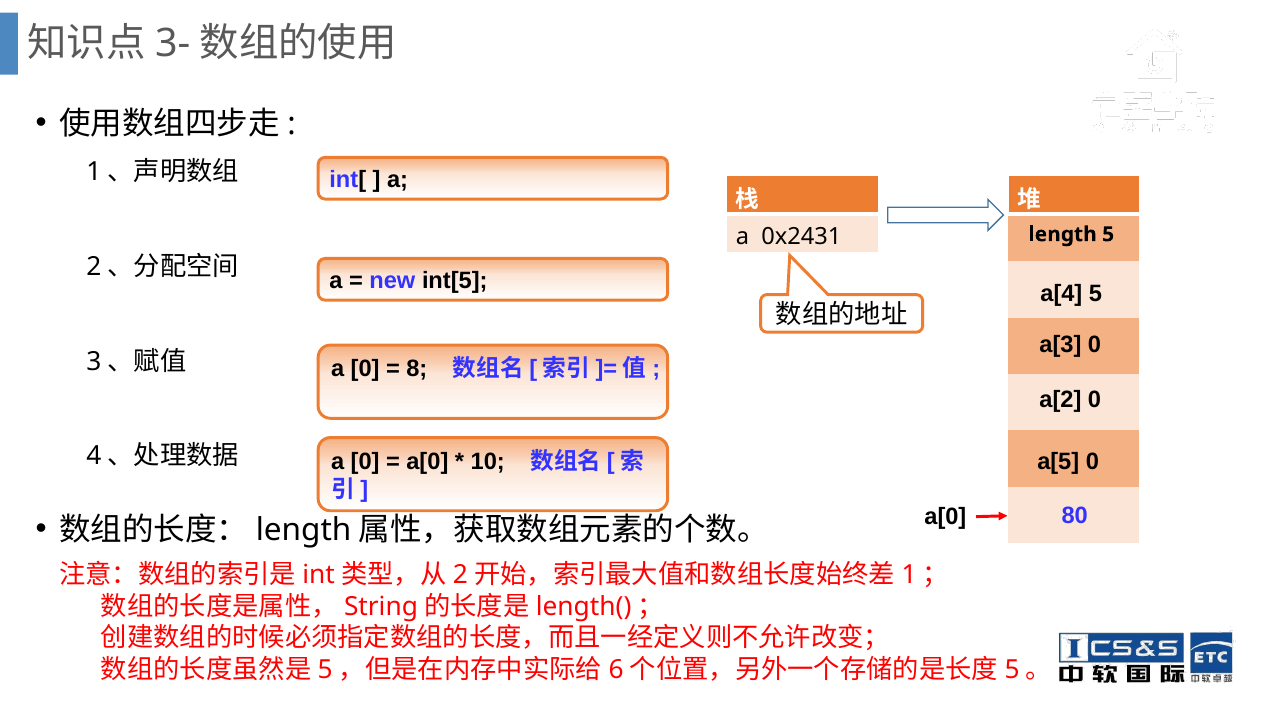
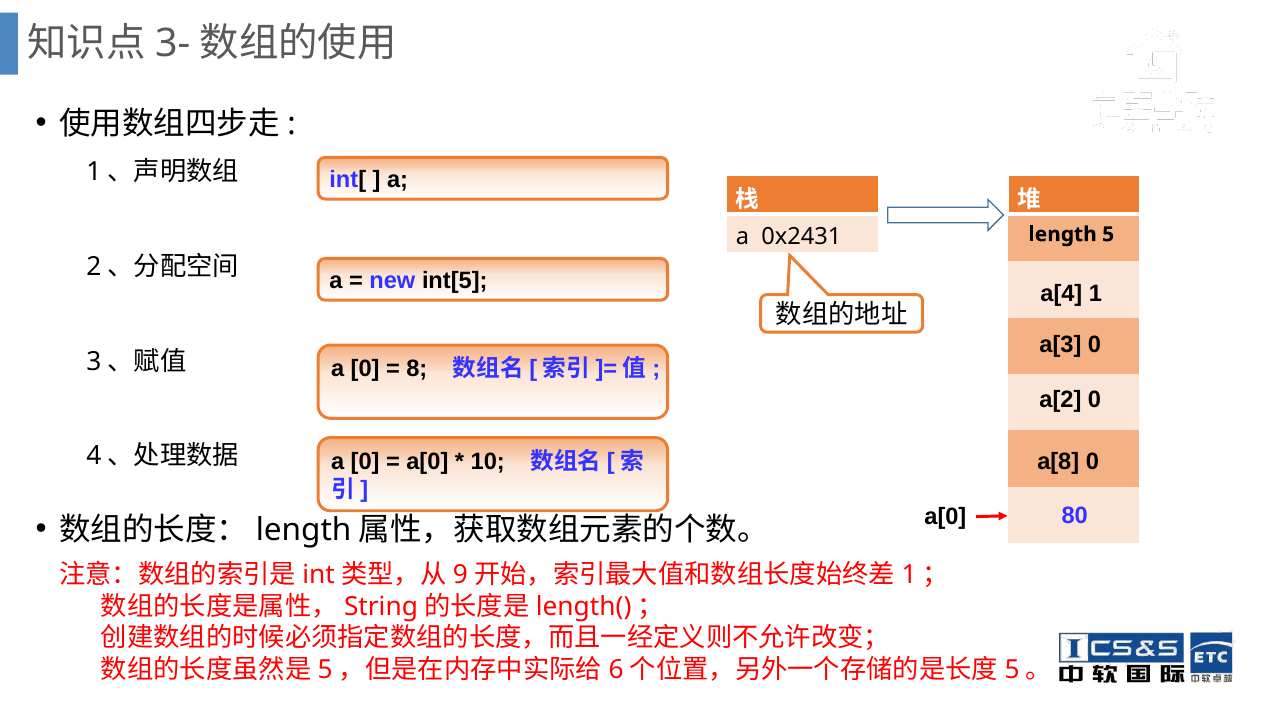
a[4 5: 5 -> 1 (1096, 293)
a[5: a[5 -> a[8 (1058, 462)
2: 2 -> 9 (460, 575)
